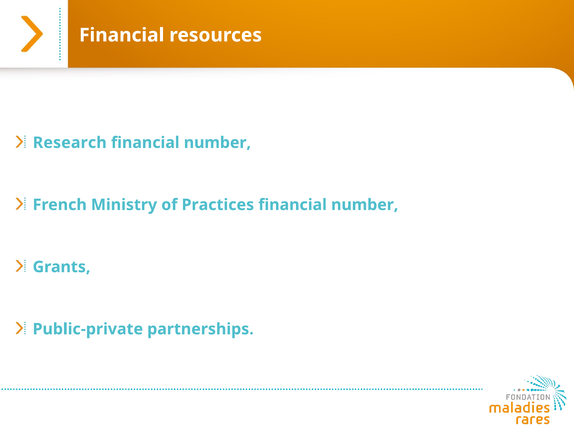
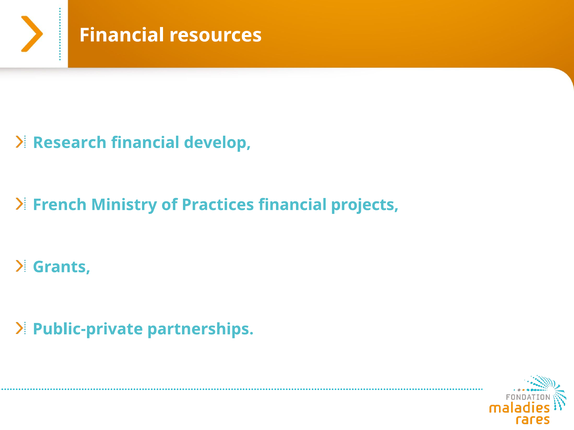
number: number -> develop (217, 143)
number: number -> projects (365, 205)
